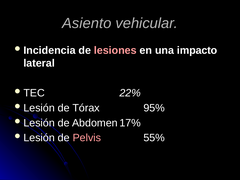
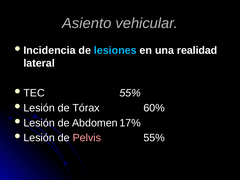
lesiones colour: pink -> light blue (115, 50)
impacto: impacto -> realidad (197, 50)
22%: 22% -> 55% (130, 93)
95%: 95% -> 60% (154, 108)
